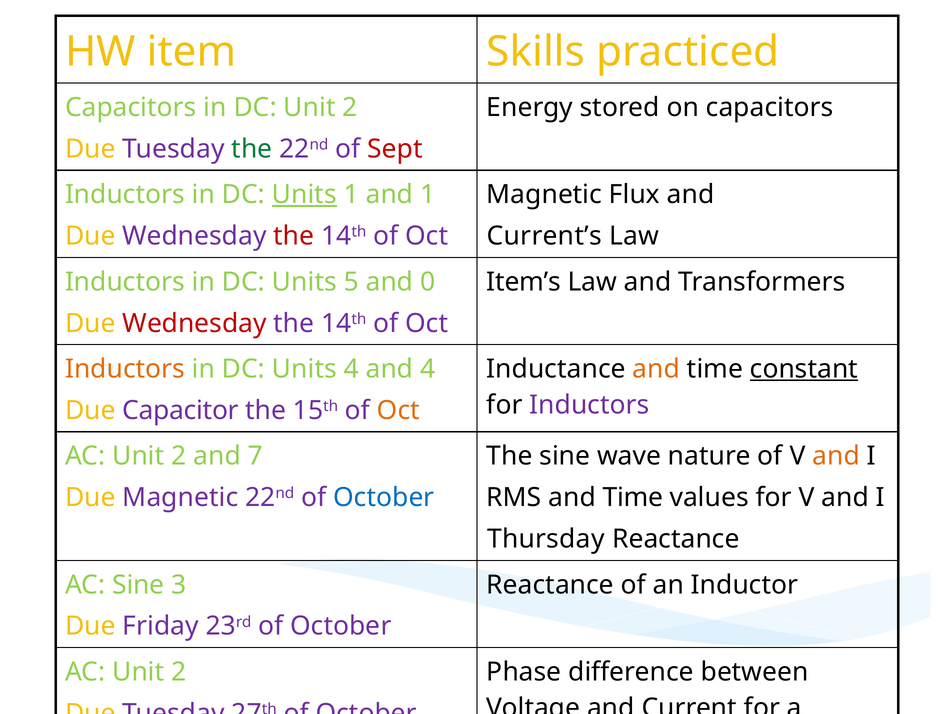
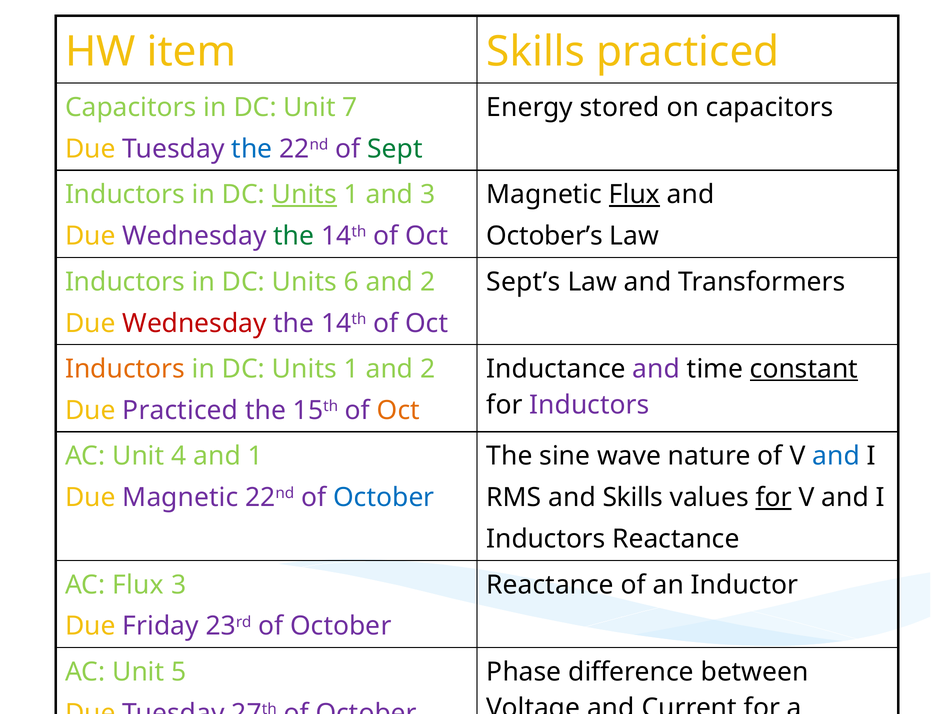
DC Unit 2: 2 -> 7 (350, 107)
the colour: green -> blue (252, 149)
Sept colour: red -> green (395, 149)
and 1: 1 -> 3 (428, 195)
Flux underline: none -> present (634, 195)
the colour: red -> green (294, 236)
Current’s: Current’s -> October’s (545, 236)
5: 5 -> 6 (351, 282)
0: 0 -> 2 (428, 282)
Item’s: Item’s -> Sept’s (523, 282)
4: 4 -> 1 (351, 369)
4: 4 -> 2 (428, 369)
and colour: orange -> purple (656, 369)
Due Capacitor: Capacitor -> Practiced (180, 410)
2: 2 -> 4 (179, 456)
and 7: 7 -> 1 (255, 456)
and colour: orange -> blue (836, 456)
RMS and Time: Time -> Skills (633, 498)
for underline: none -> present (774, 498)
Thursday: Thursday -> Inductors (546, 539)
AC Sine: Sine -> Flux (138, 585)
2: 2 -> 5 (179, 672)
